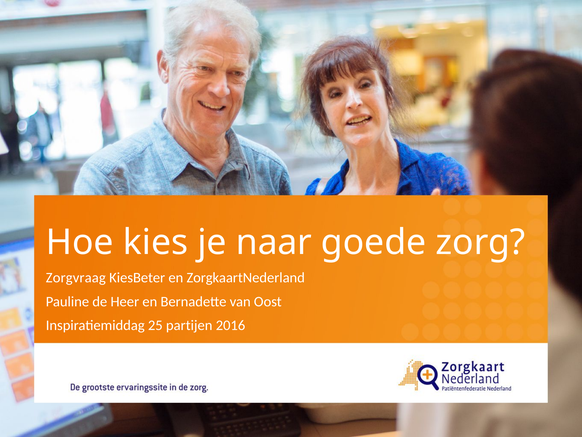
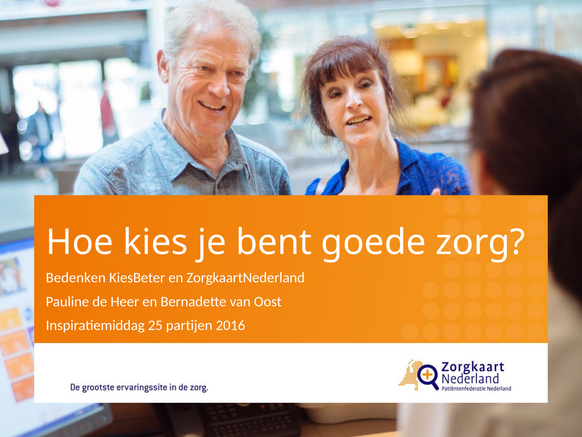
naar: naar -> bent (274, 242)
Zorgvraag: Zorgvraag -> Bedenken (76, 277)
